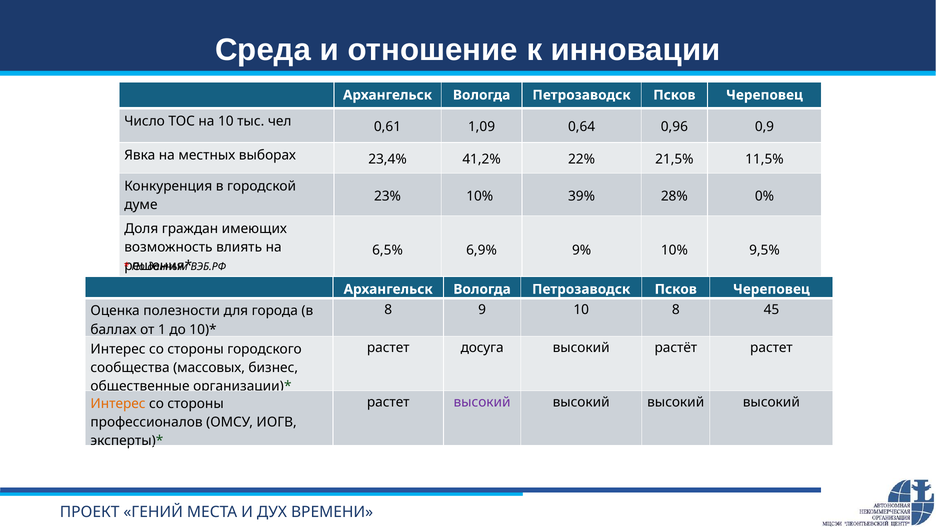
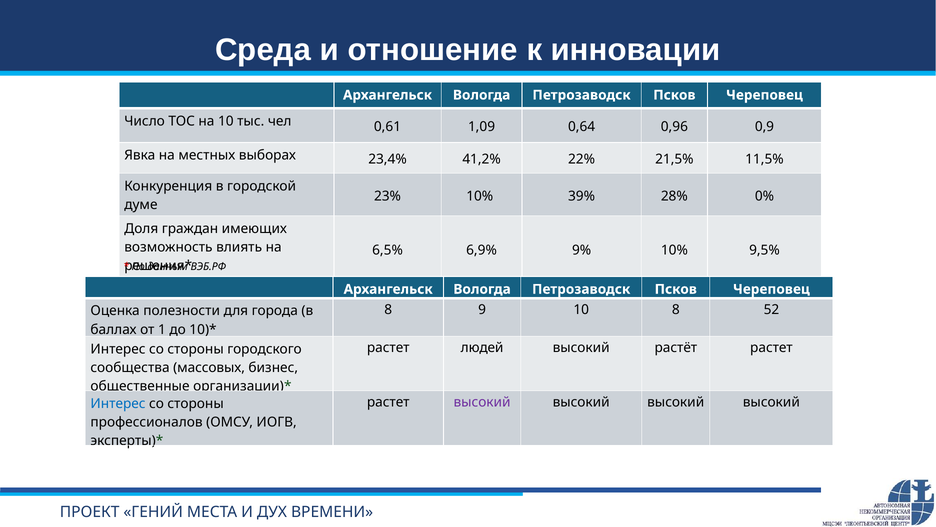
45: 45 -> 52 (771, 309)
досуга: досуга -> людей (482, 347)
Интерес colour: orange -> blue (118, 403)
